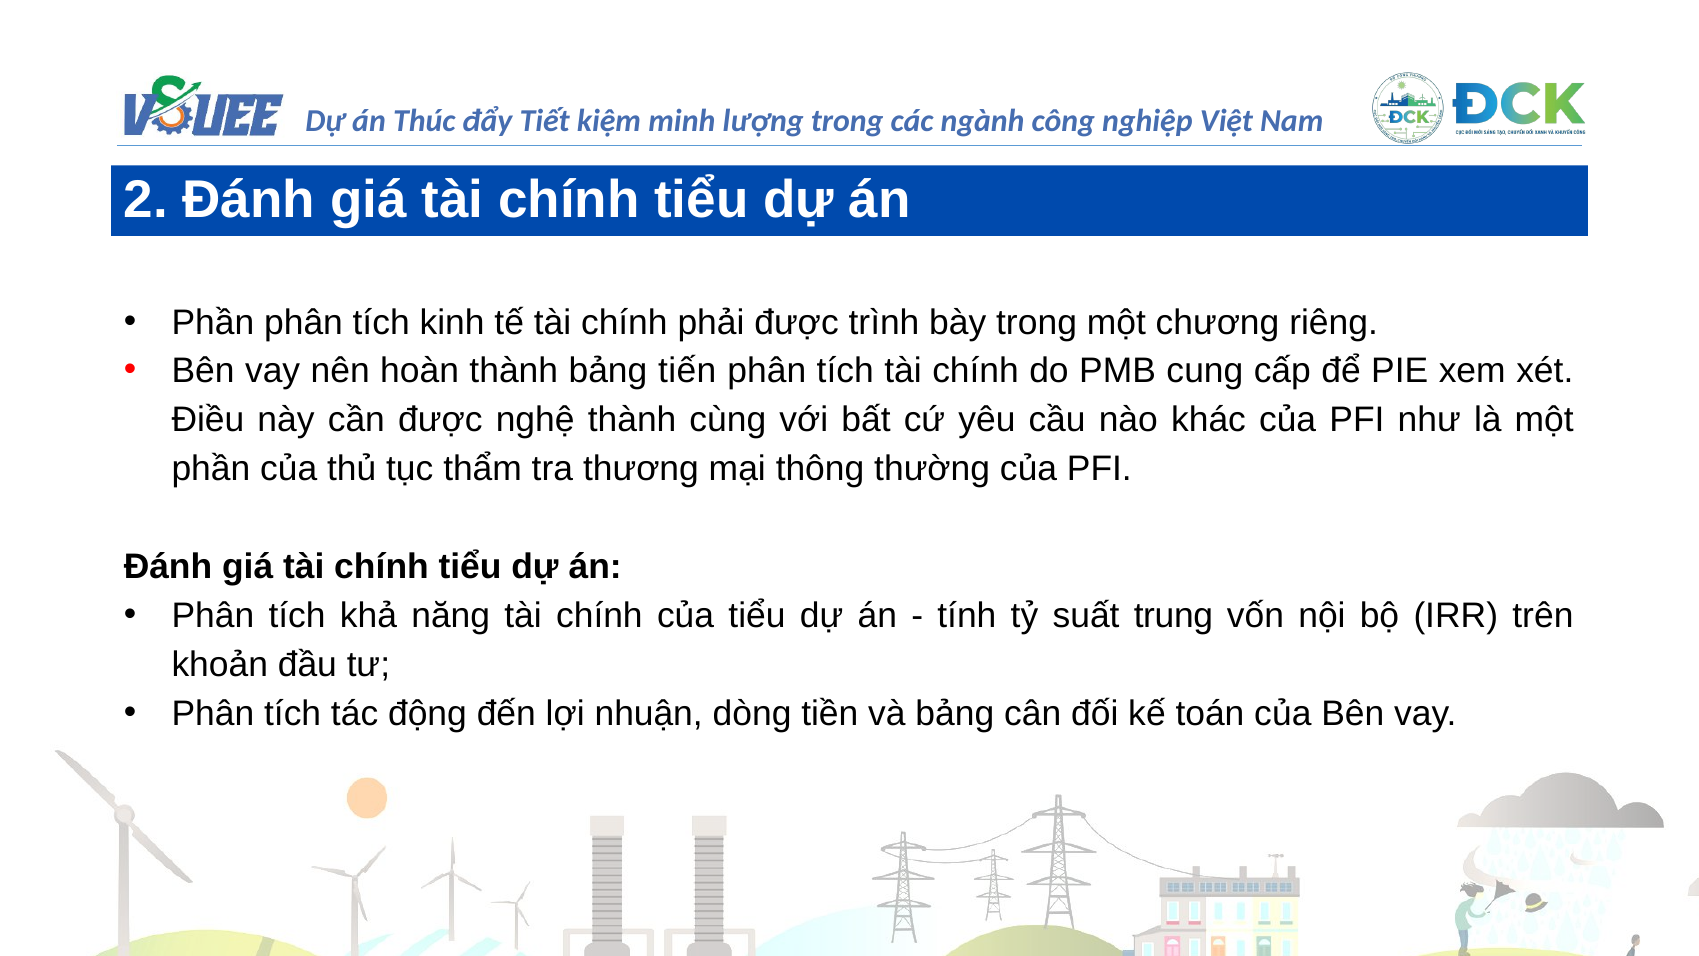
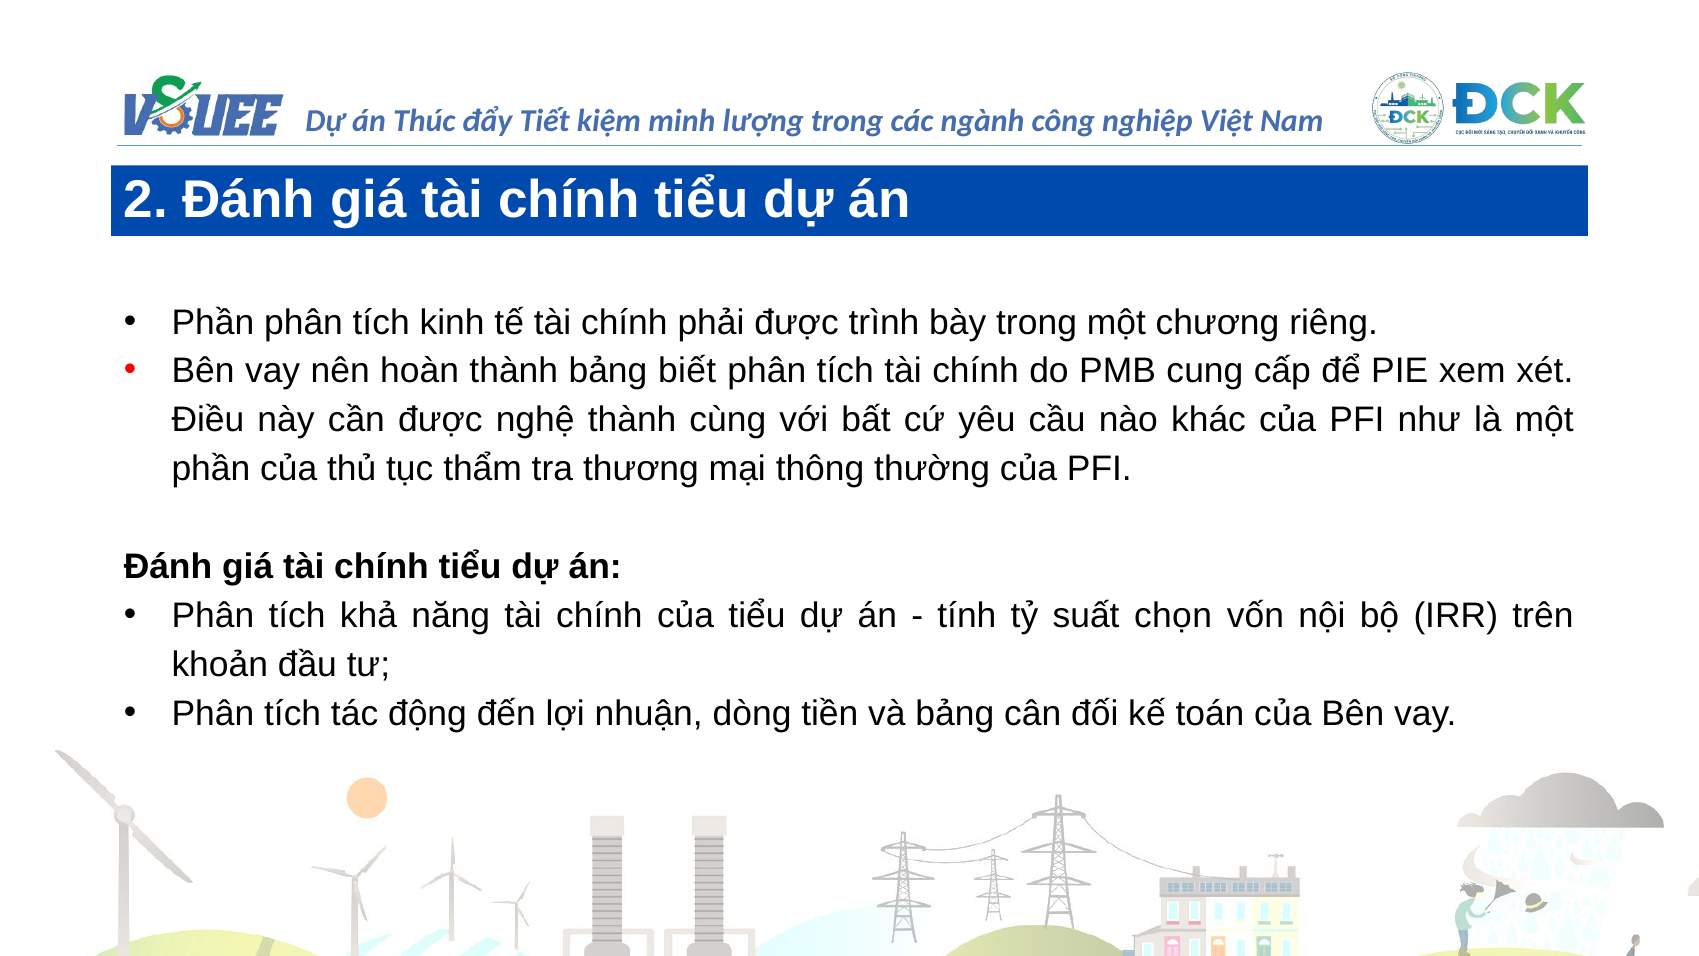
tiến: tiến -> biết (687, 371)
trung: trung -> chọn (1173, 615)
